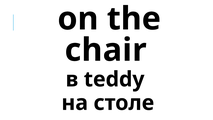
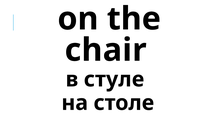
teddy: teddy -> стуле (114, 79)
